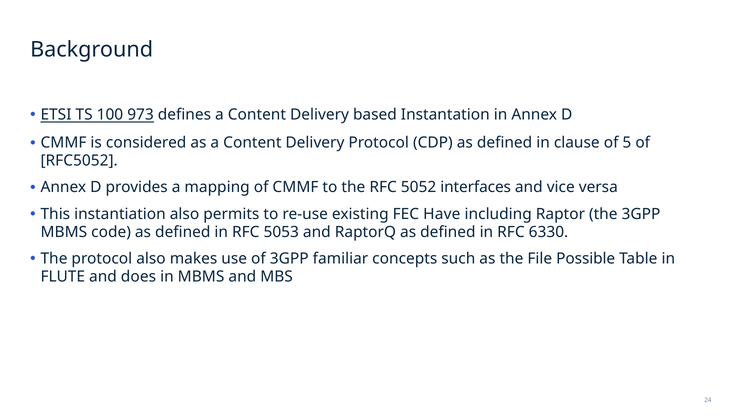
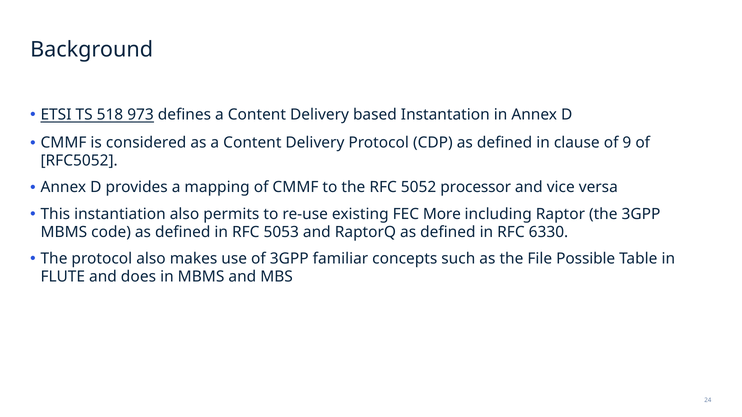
100: 100 -> 518 (110, 115)
5: 5 -> 9 (627, 143)
interfaces: interfaces -> processor (476, 188)
Have: Have -> More (442, 214)
